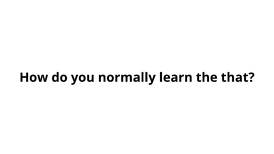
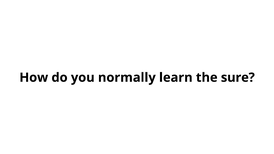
that: that -> sure (238, 78)
